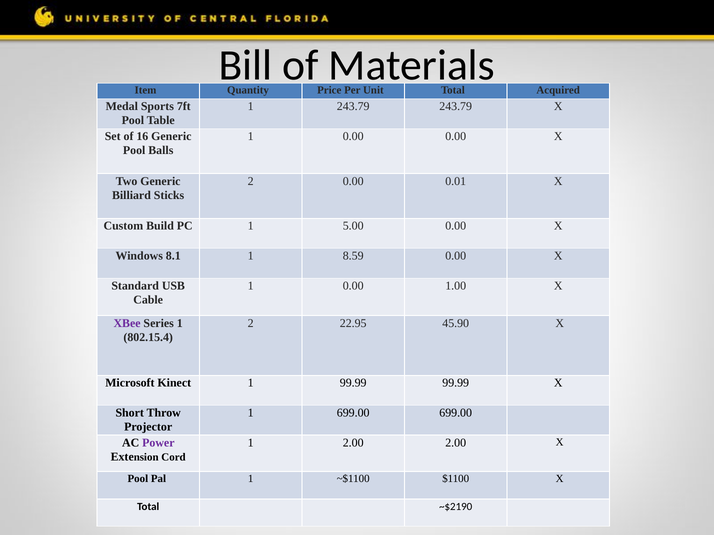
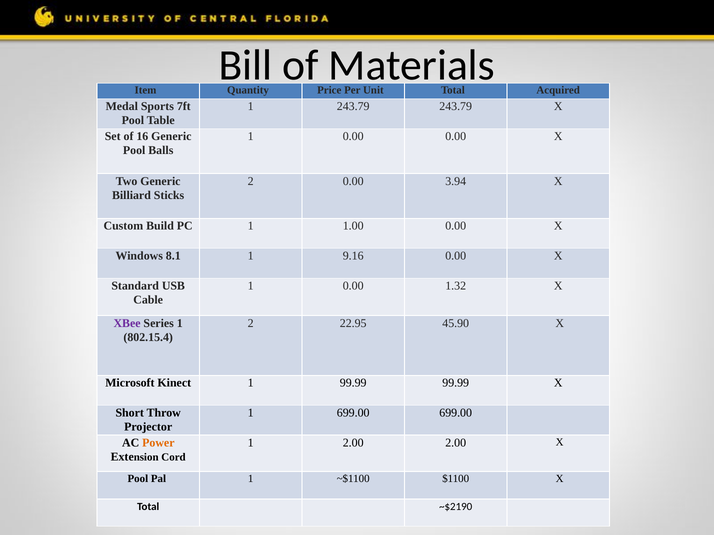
0.01: 0.01 -> 3.94 (456, 181)
5.00: 5.00 -> 1.00 (353, 226)
8.59: 8.59 -> 9.16 (353, 256)
1.00: 1.00 -> 1.32 (456, 286)
Power colour: purple -> orange (158, 443)
